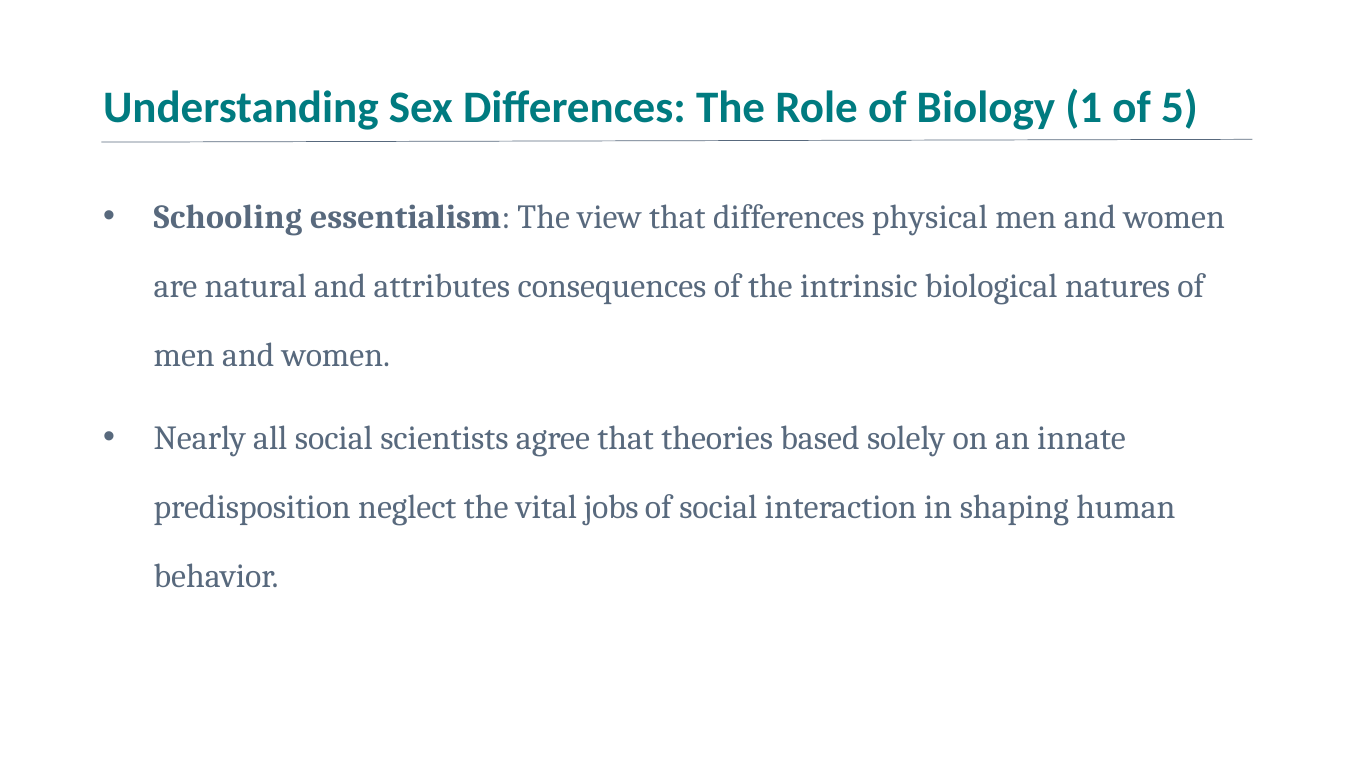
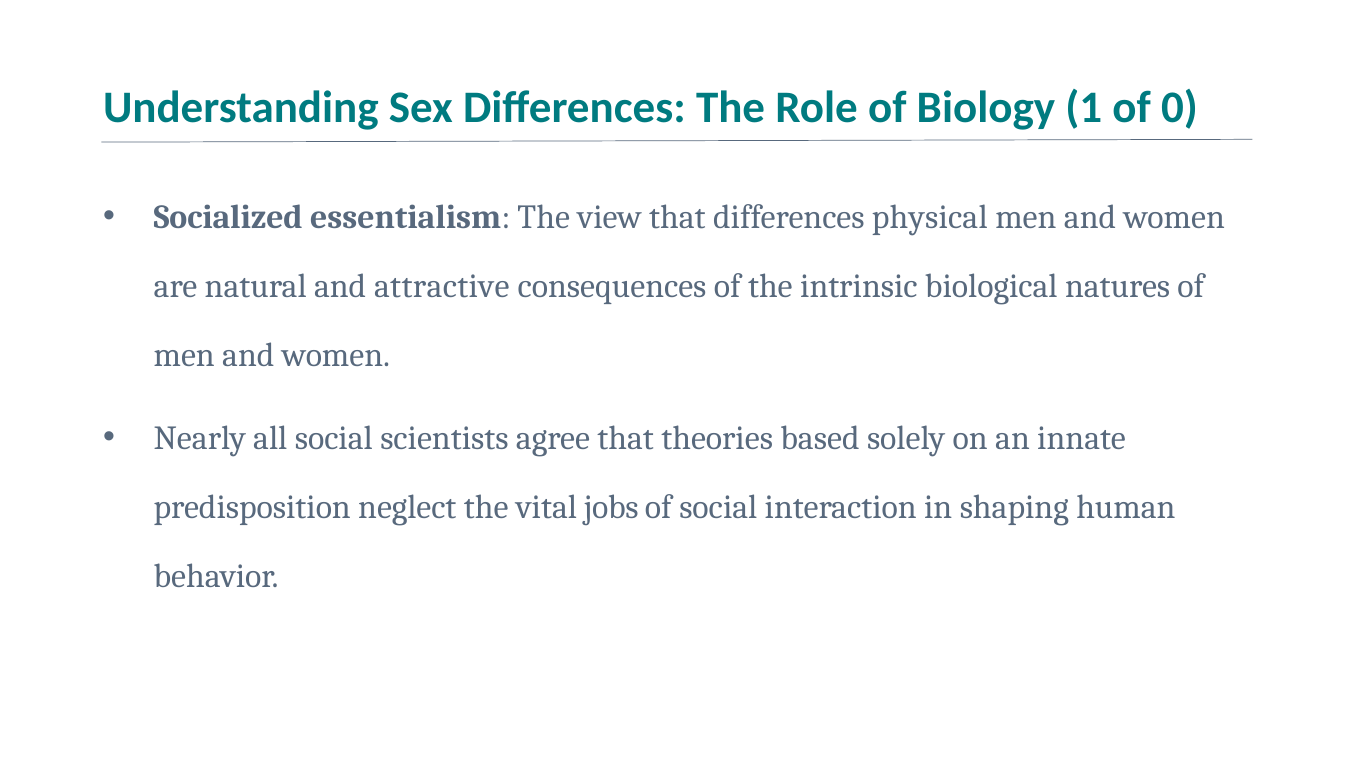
5: 5 -> 0 (1179, 107)
Schooling: Schooling -> Socialized (228, 218)
attributes: attributes -> attractive (442, 286)
